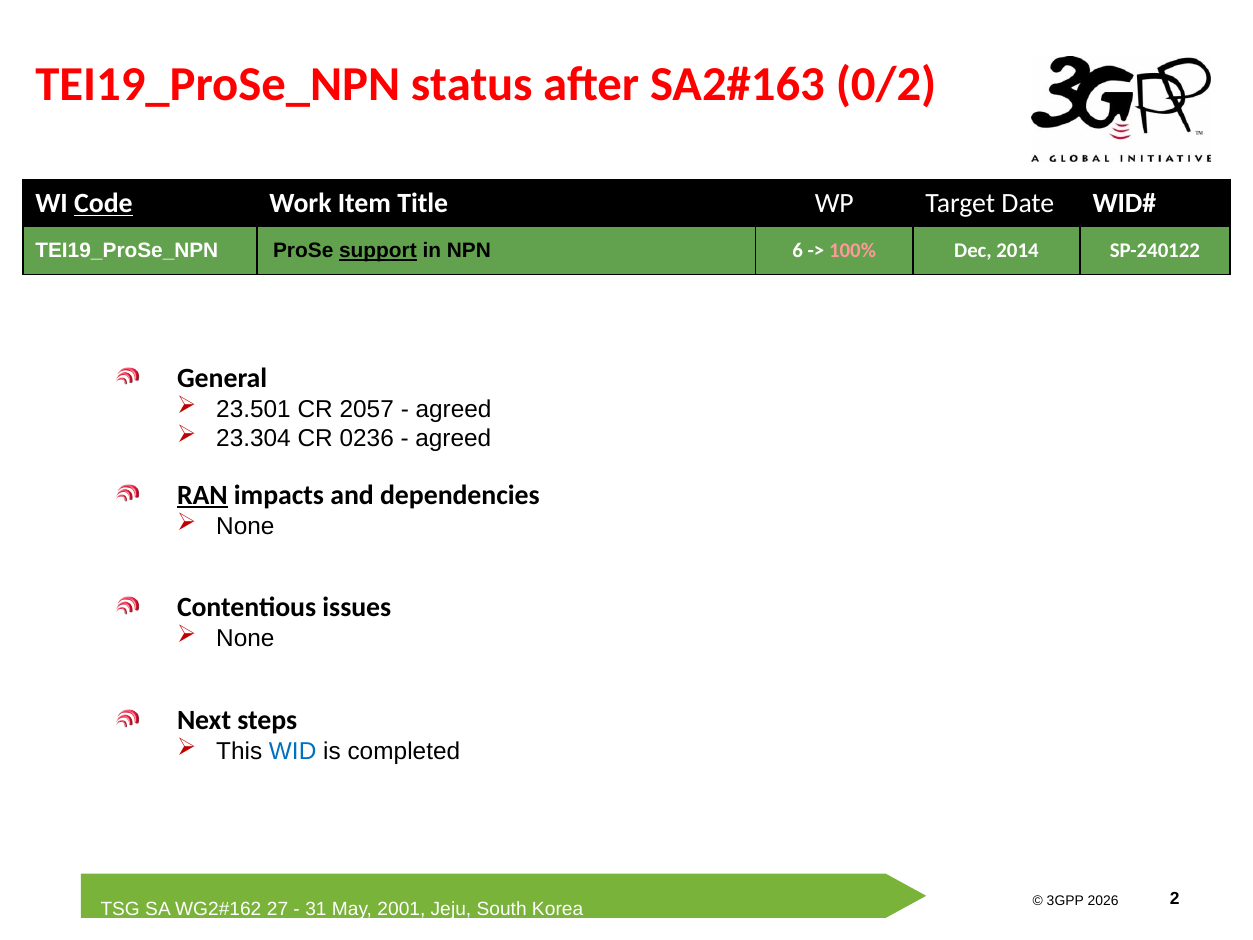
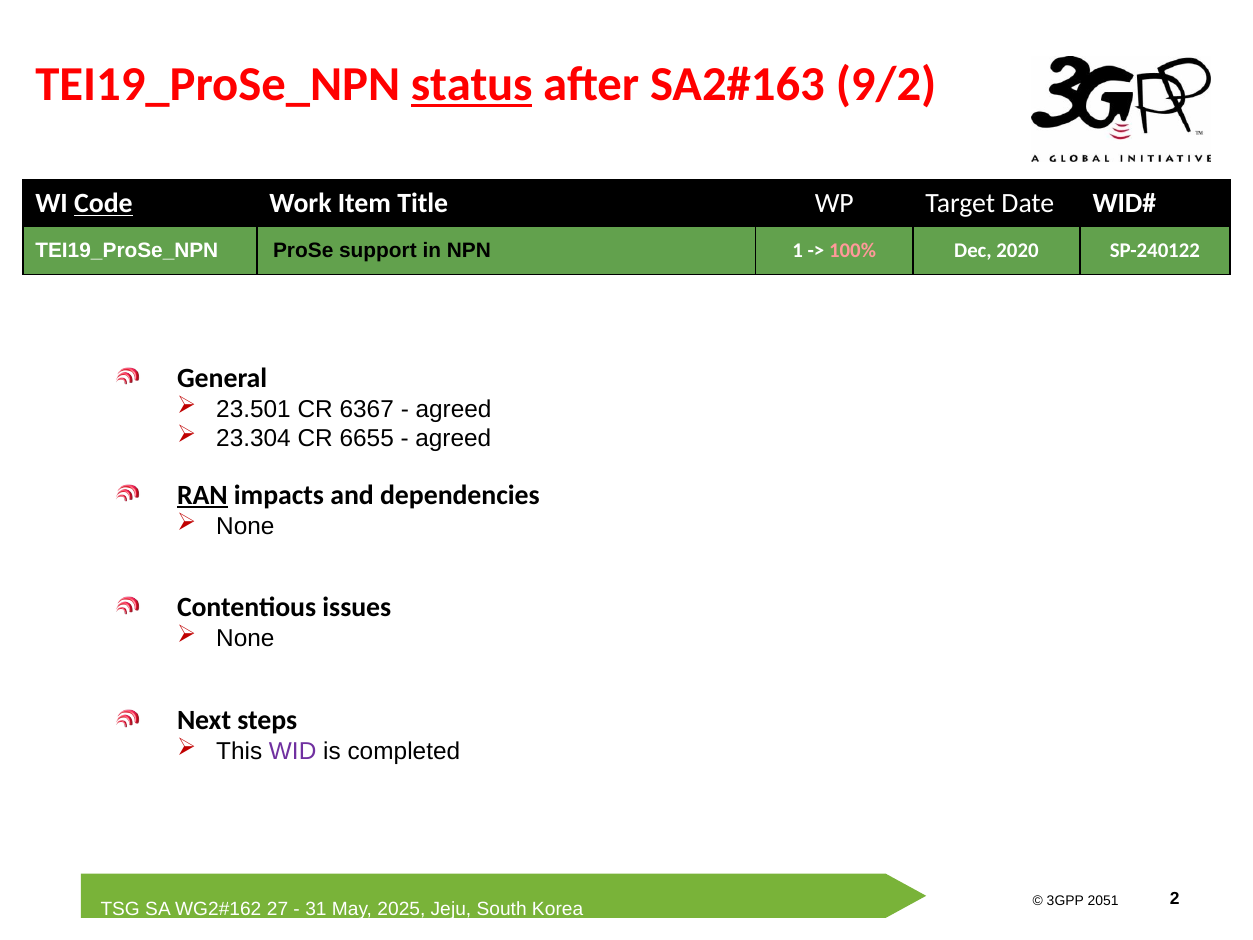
status underline: none -> present (472, 85)
0/2: 0/2 -> 9/2 (886, 85)
support underline: present -> none (378, 251)
6: 6 -> 1 (798, 251)
2014: 2014 -> 2020 (1018, 251)
2057: 2057 -> 6367 (367, 409)
0236: 0236 -> 6655 (367, 438)
WID colour: blue -> purple (293, 751)
2026: 2026 -> 2051 (1103, 901)
2001: 2001 -> 2025 (401, 909)
